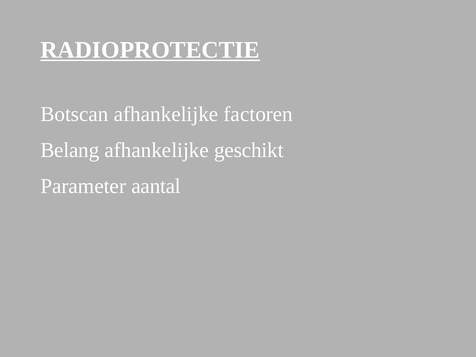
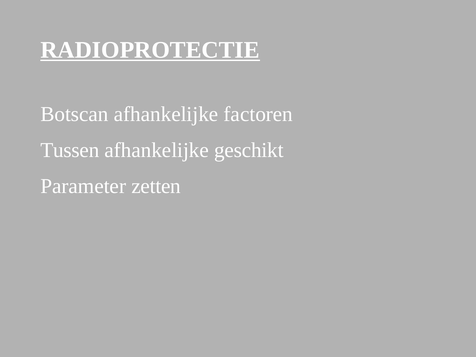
Belang: Belang -> Tussen (70, 150)
aantal: aantal -> zetten (156, 186)
